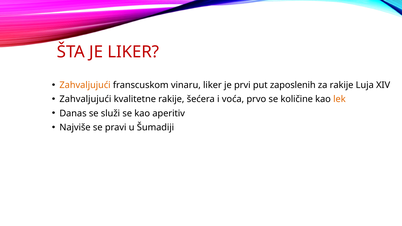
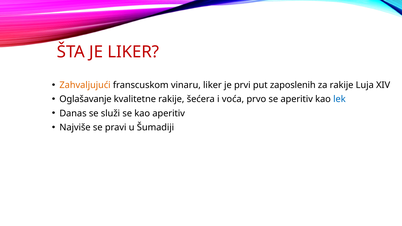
Zahvaljujući: Zahvaljujući -> Oglašavanje (85, 99)
se količine: količine -> aperitiv (297, 99)
lek colour: orange -> blue (339, 99)
